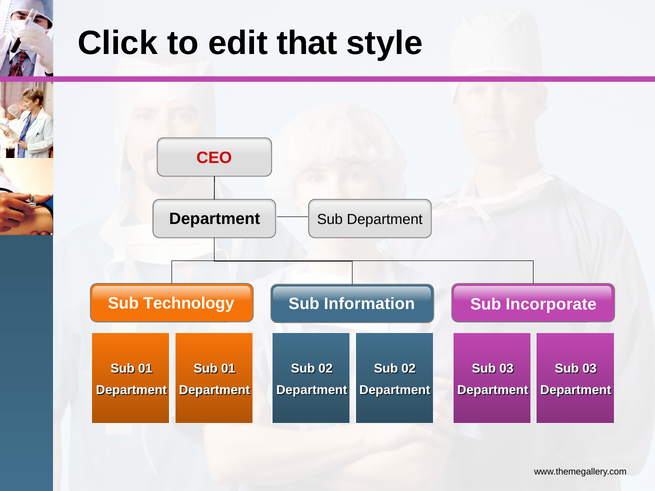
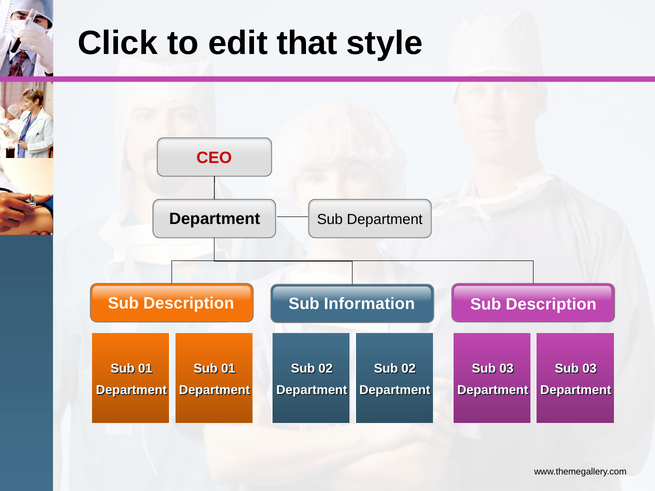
Technology: Technology -> Description (189, 304)
Incorporate: Incorporate -> Description (551, 304)
